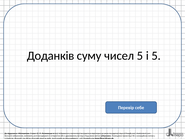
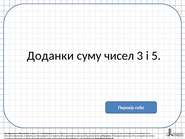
Доданків: Доданків -> Доданки (50, 56)
чисел 5: 5 -> 3 (140, 56)
